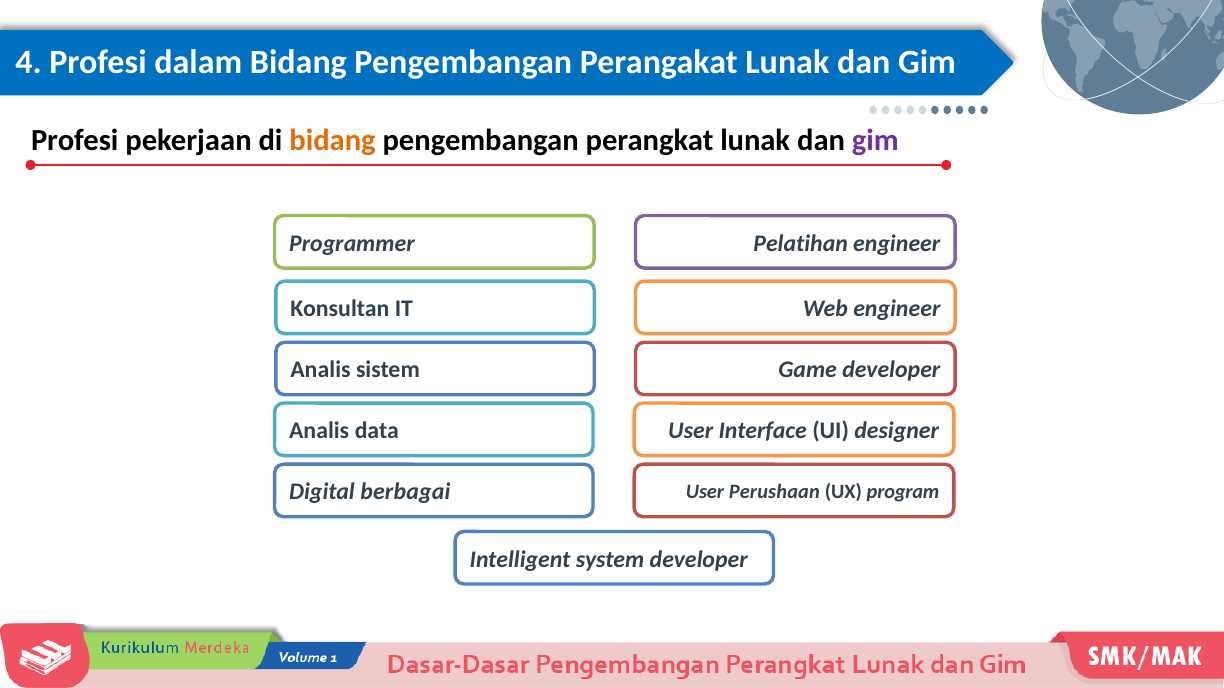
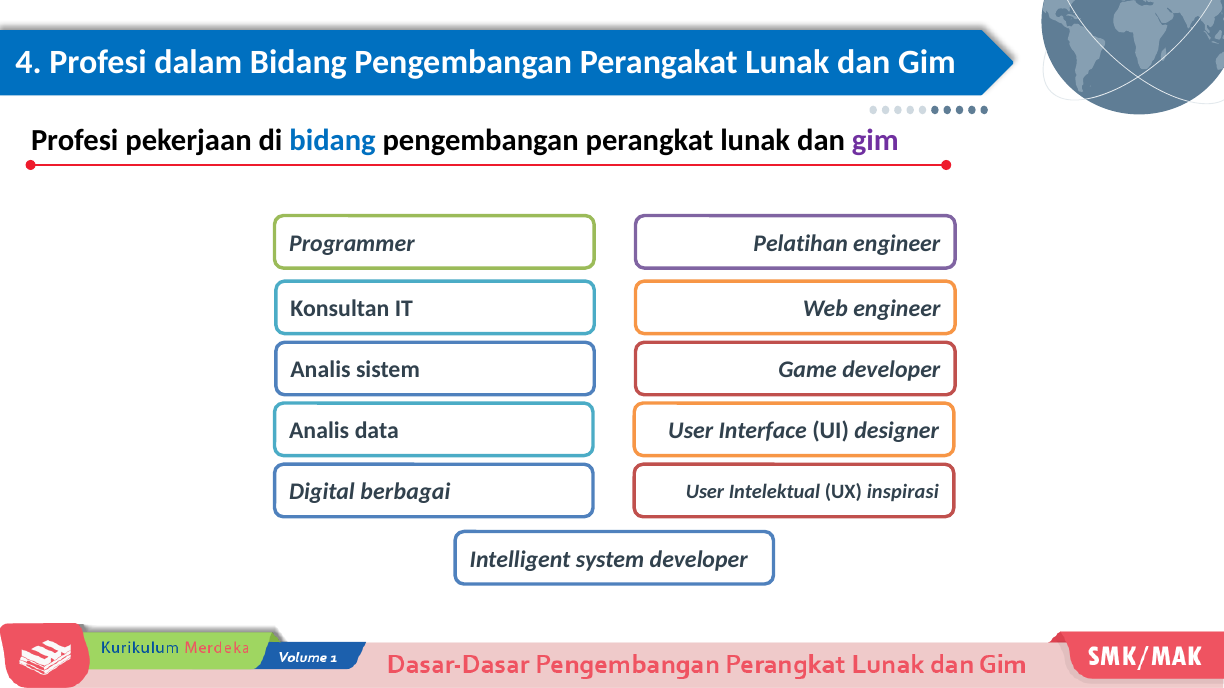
bidang colour: orange -> blue (333, 141)
Perushaan: Perushaan -> Intelektual (774, 492)
program: program -> inspirasi (903, 492)
